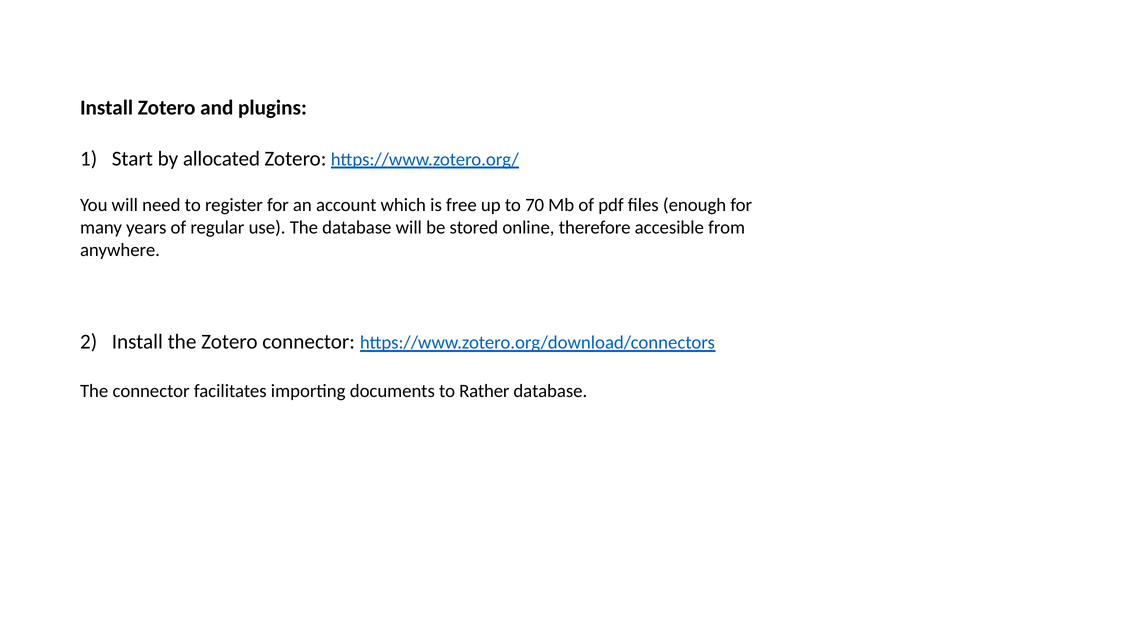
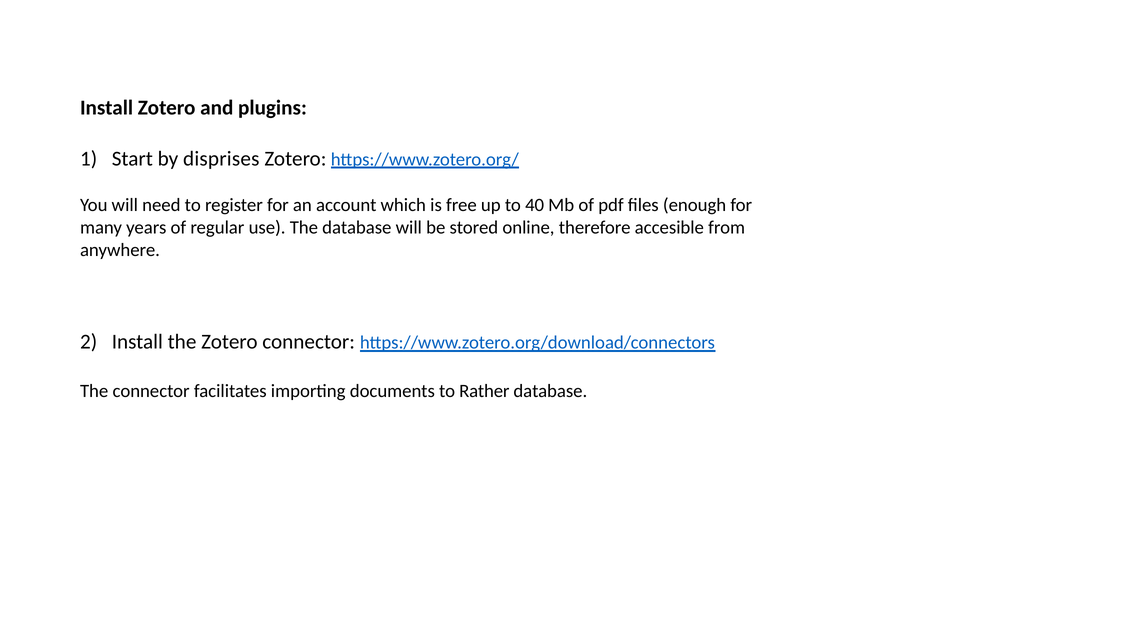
allocated: allocated -> disprises (221, 159)
70: 70 -> 40 (535, 205)
